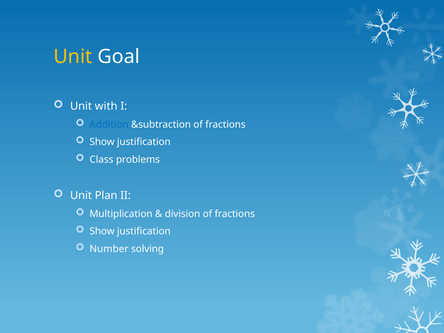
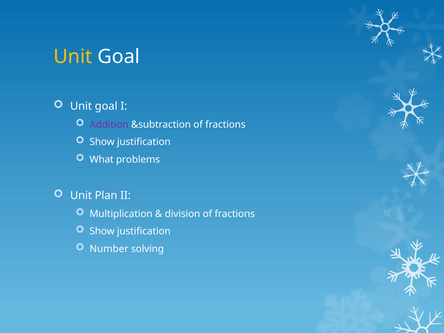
with: with -> goal (106, 106)
Addition colour: blue -> purple (109, 124)
Class: Class -> What (102, 160)
